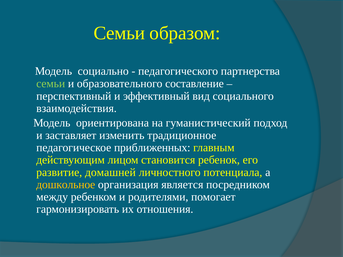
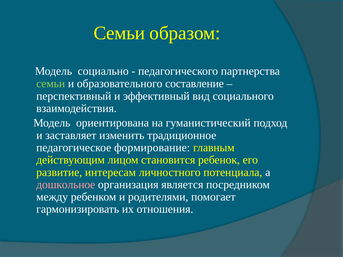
приближенных: приближенных -> формирование (152, 148)
домашней: домашней -> интересам (110, 172)
дошкольное colour: yellow -> pink (66, 185)
